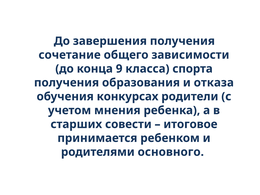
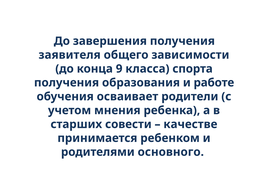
сочетание: сочетание -> заявителя (70, 55)
отказа: отказа -> работе (214, 83)
конкурсах: конкурсах -> осваивает (127, 97)
итоговое: итоговое -> качестве (190, 124)
